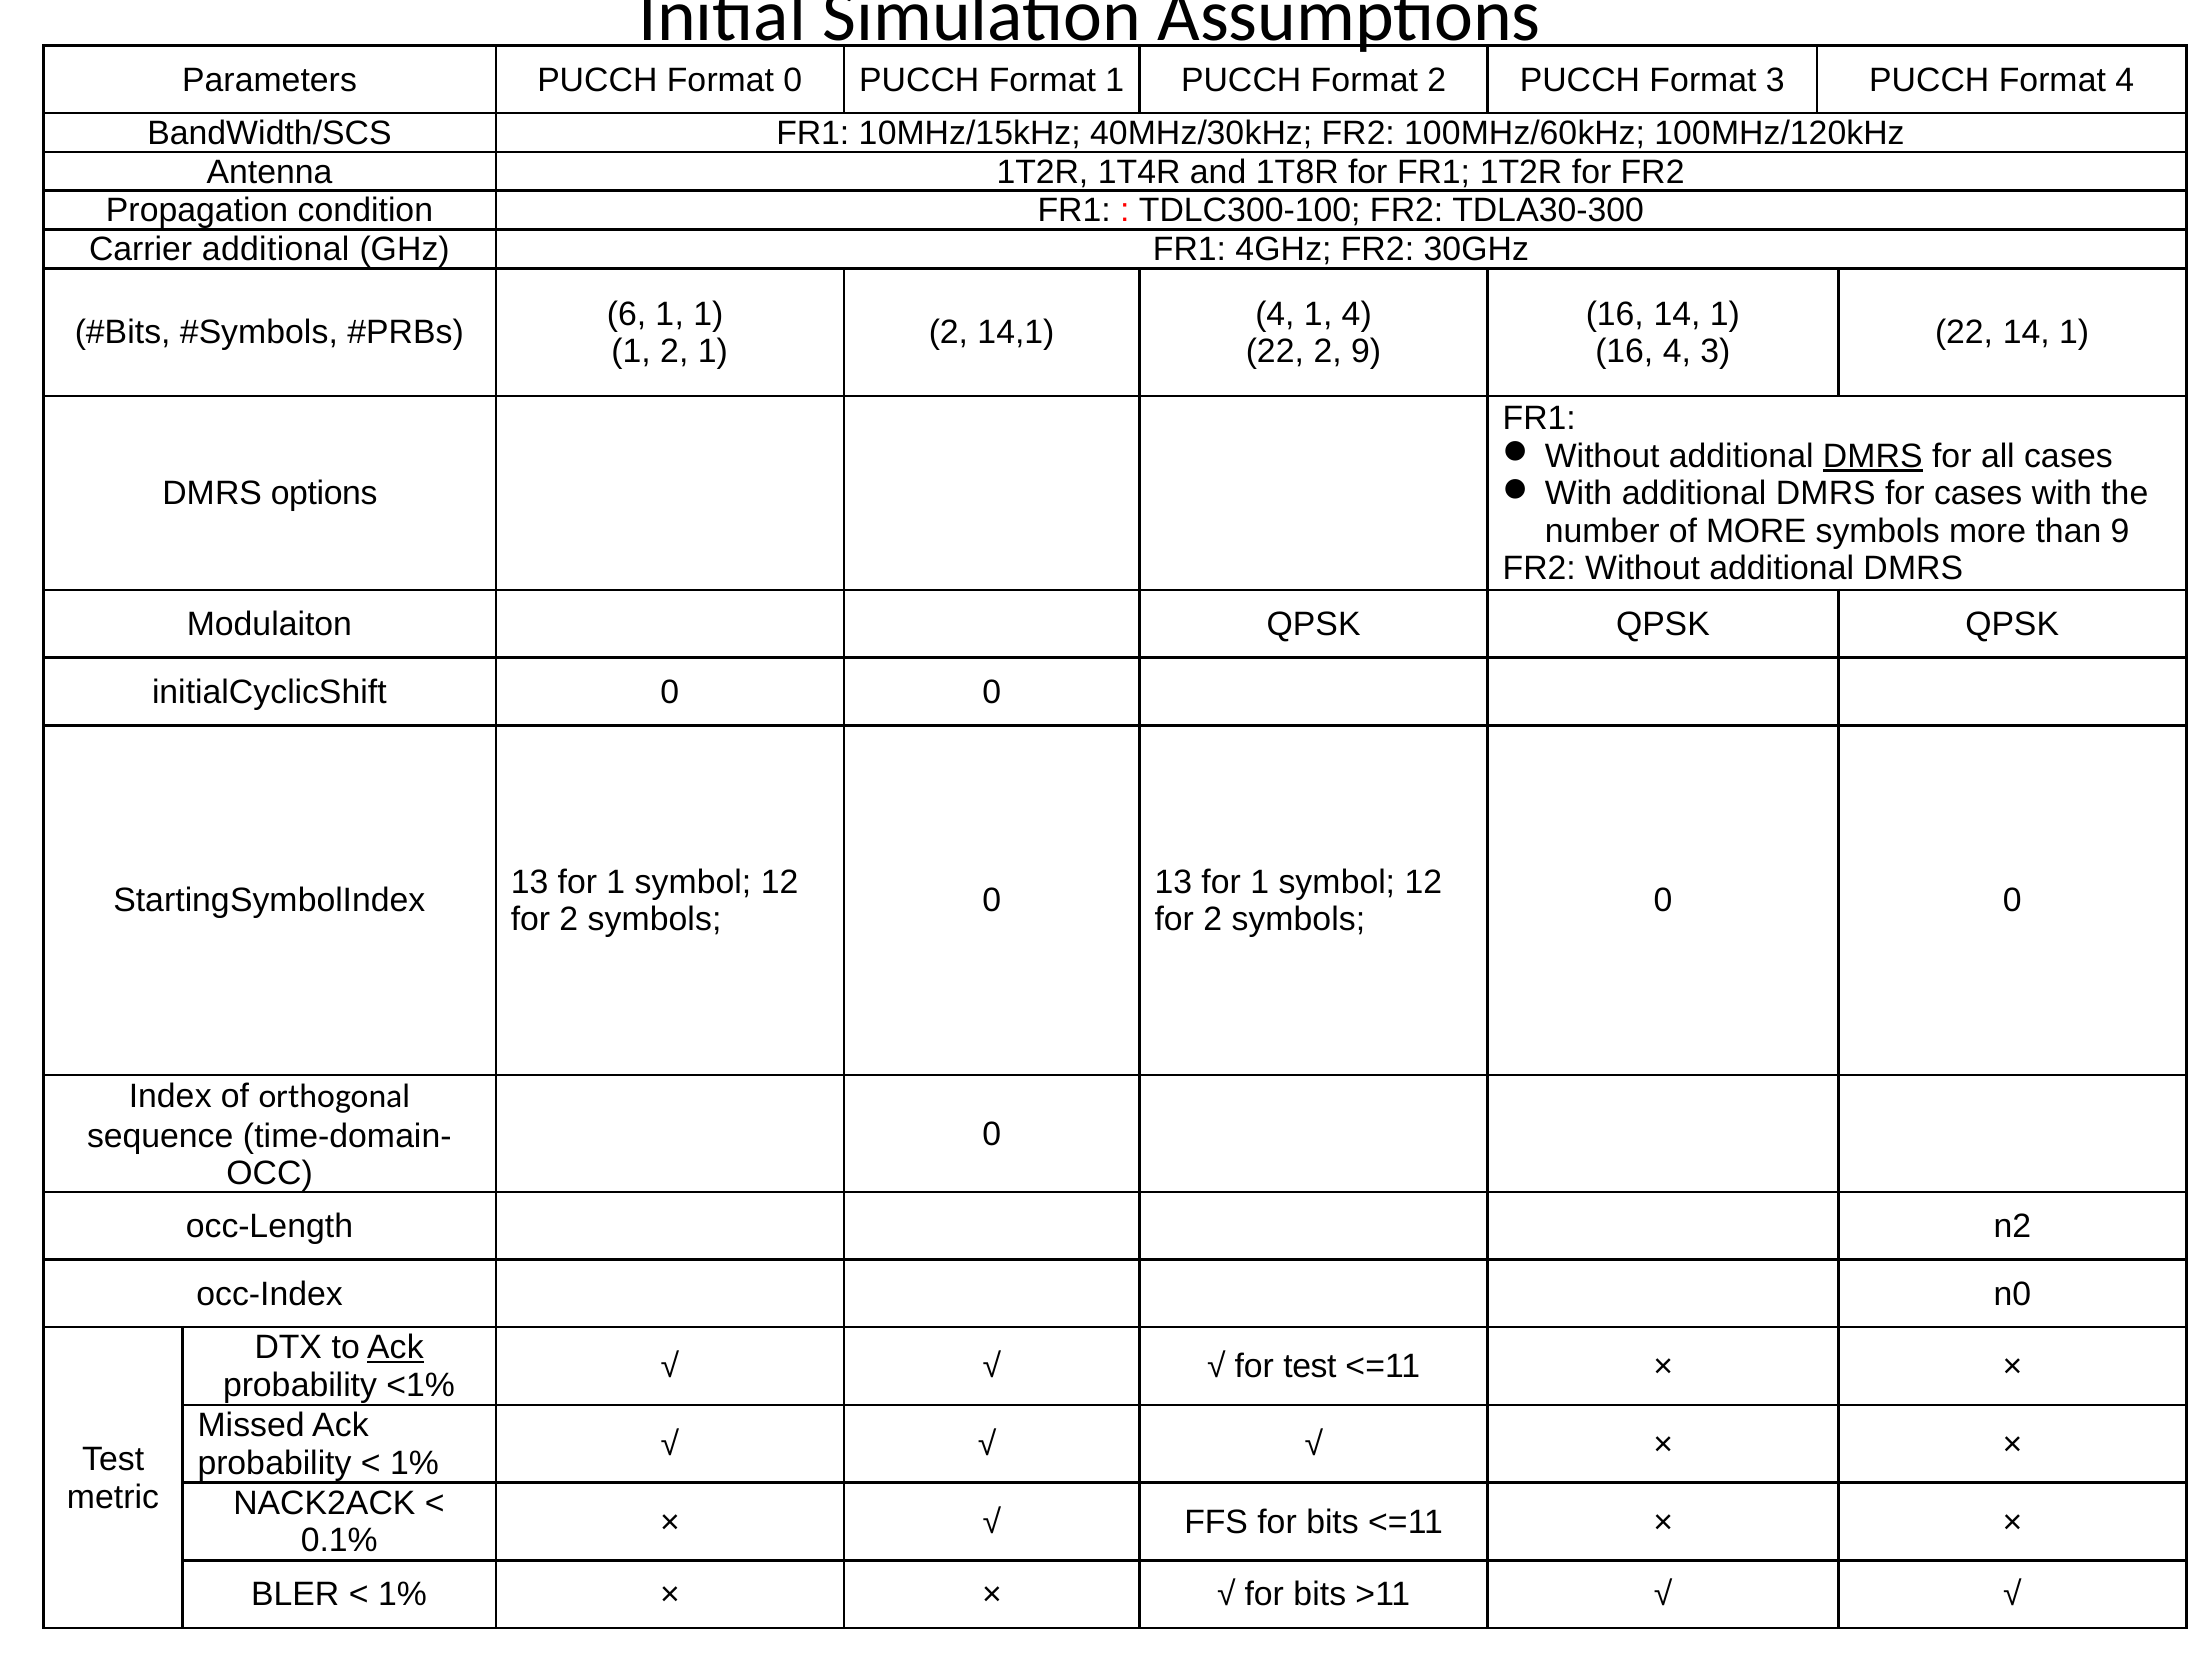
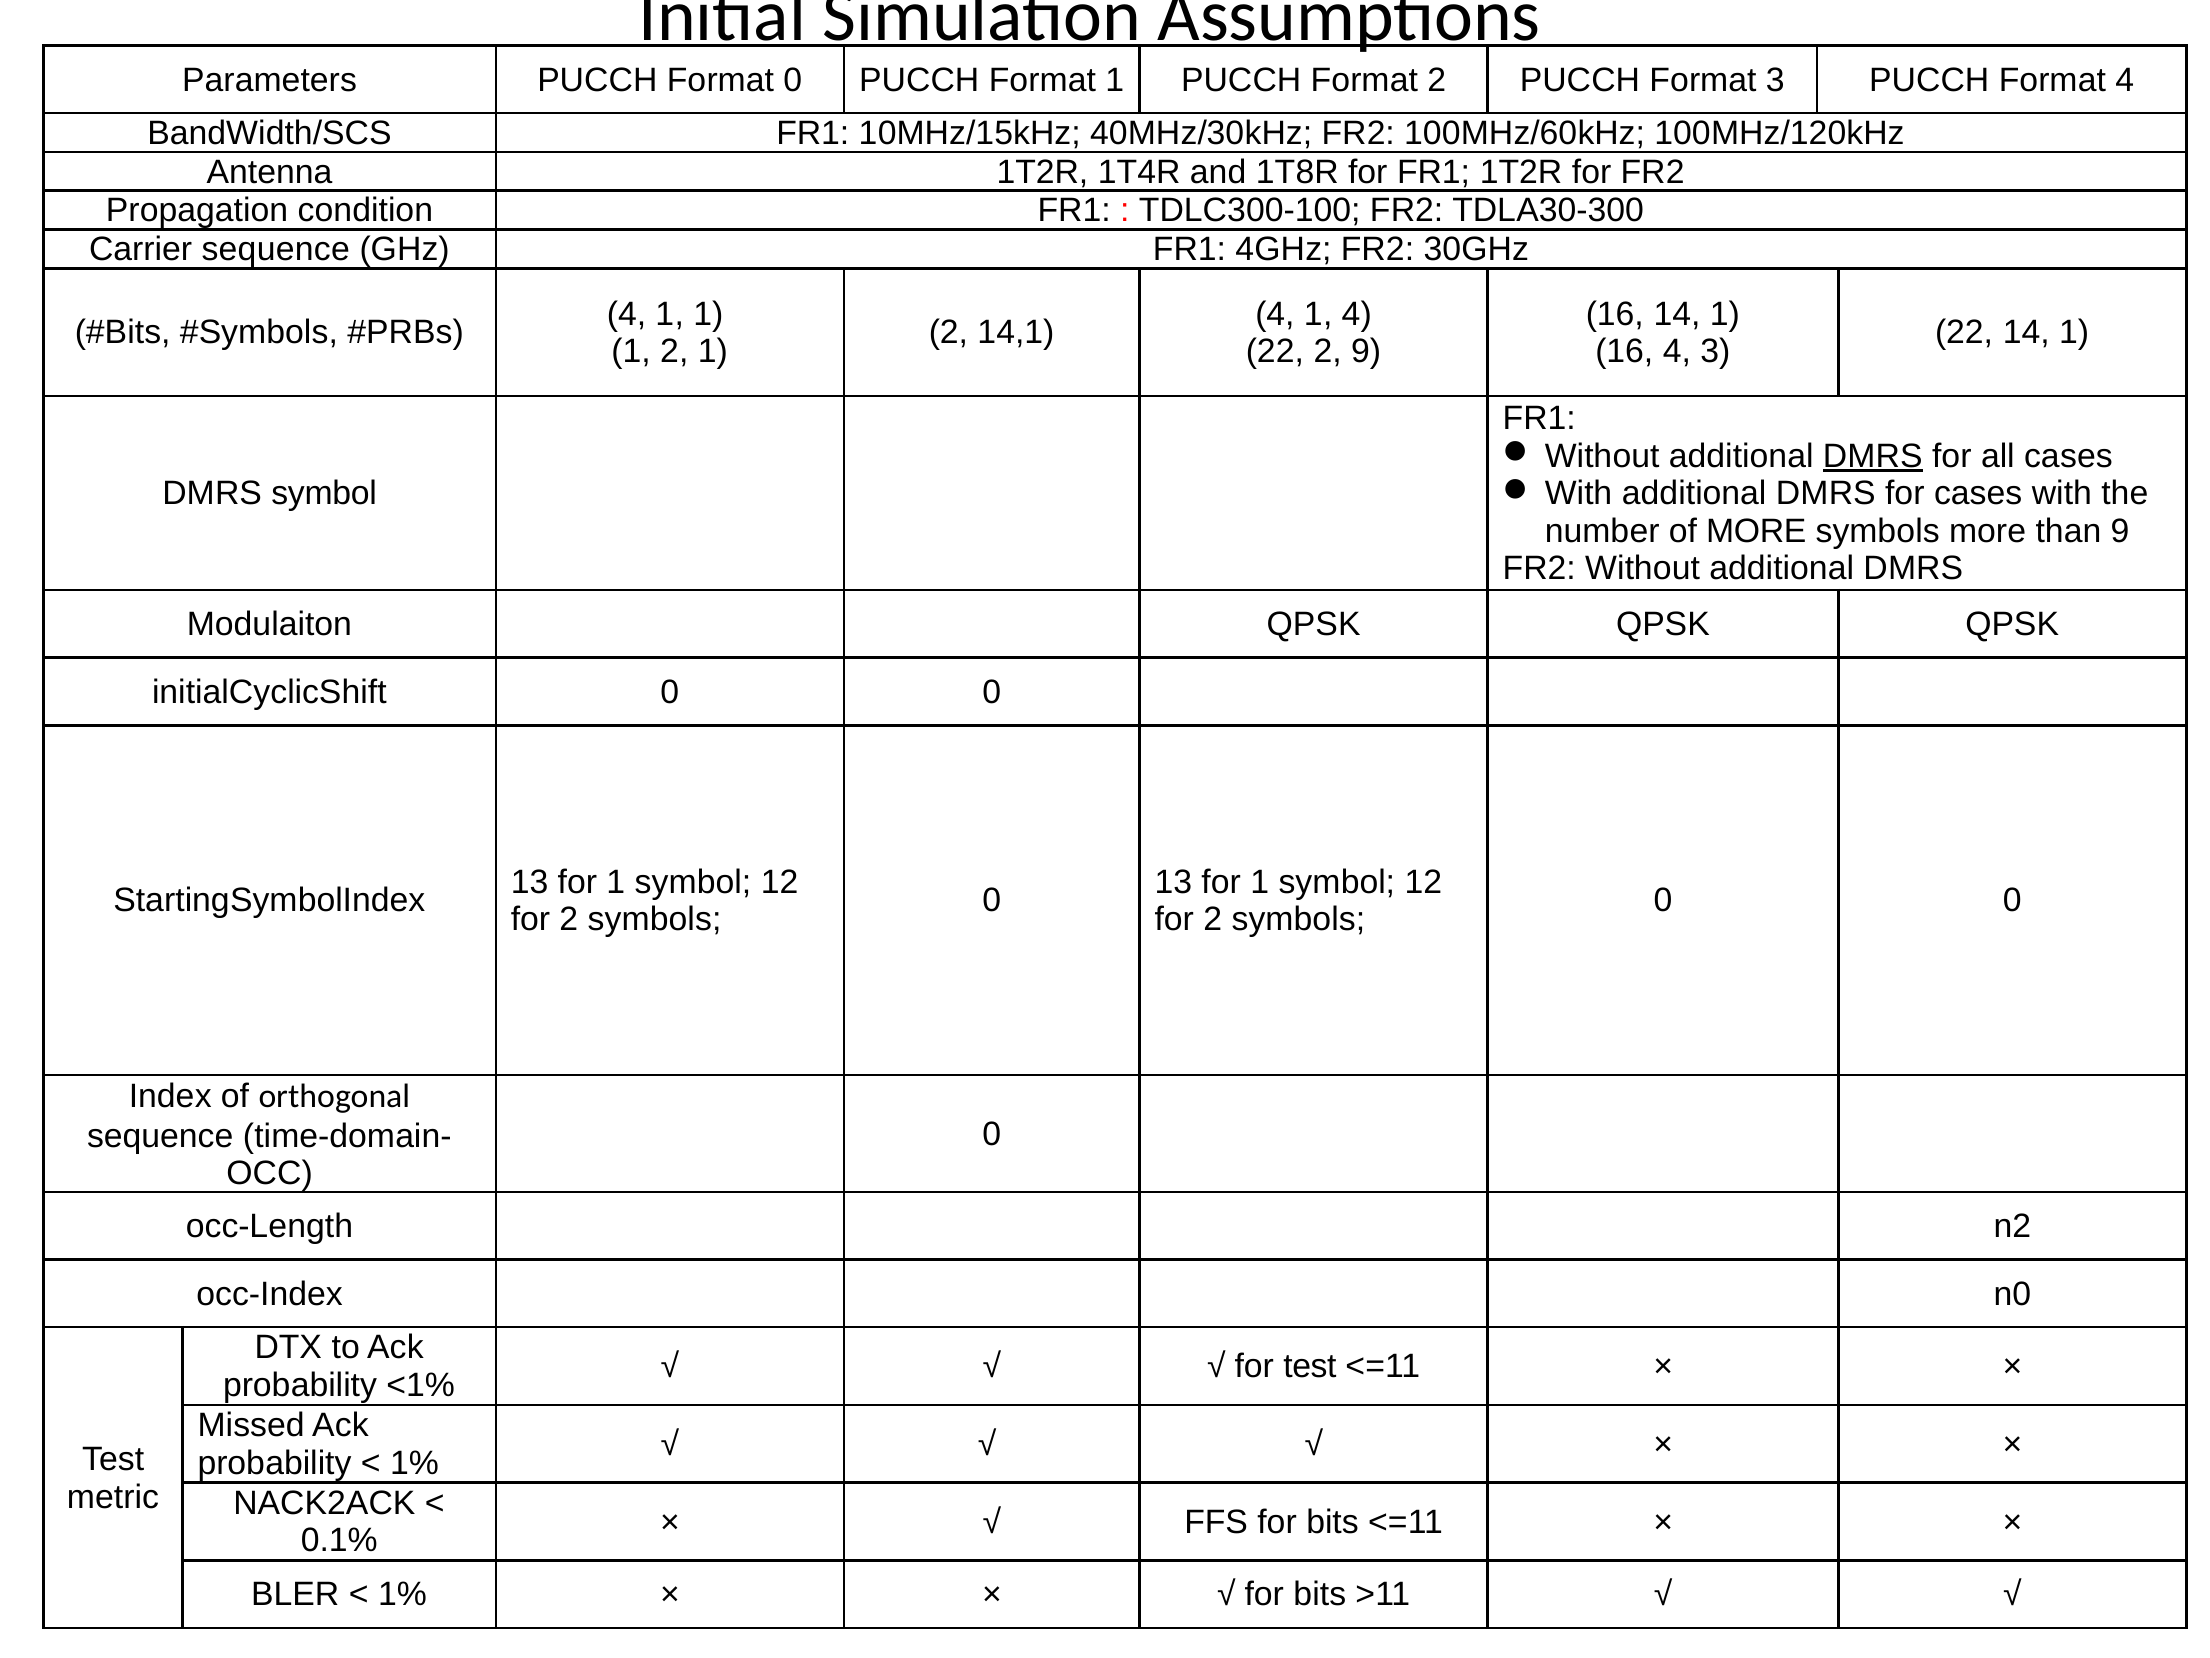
Carrier additional: additional -> sequence (276, 250)
6: 6 -> 4 (626, 314)
DMRS options: options -> symbol (324, 493)
Ack underline: present -> none (395, 1347)
